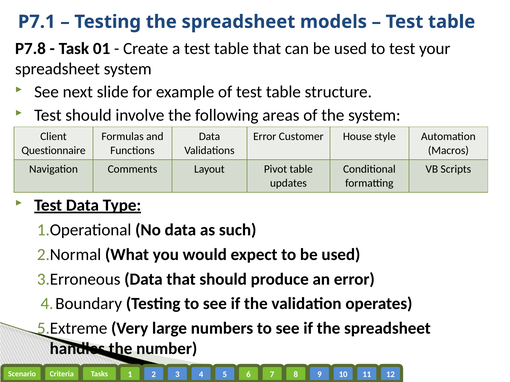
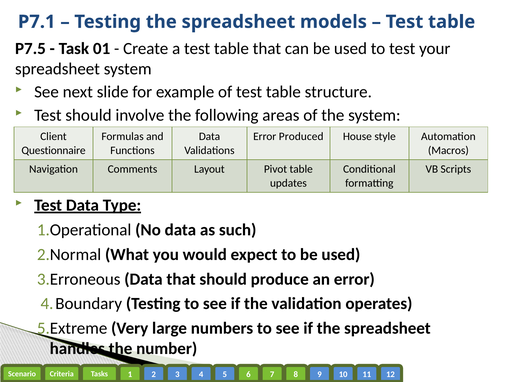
P7.8: P7.8 -> P7.5 (30, 49)
Customer: Customer -> Produced (301, 137)
